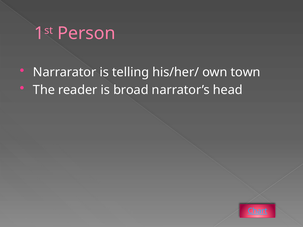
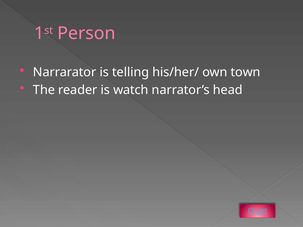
broad: broad -> watch (131, 90)
